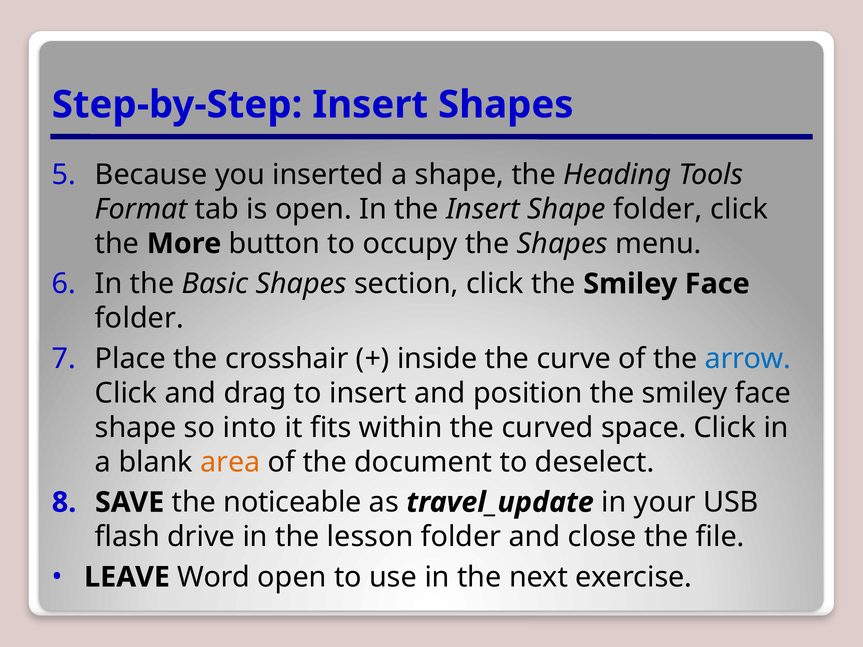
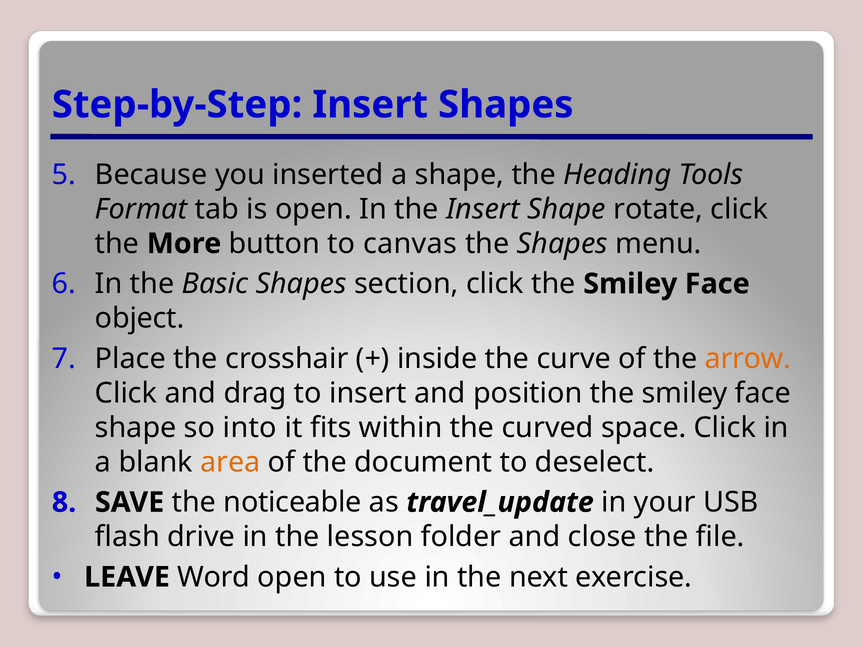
Shape folder: folder -> rotate (658, 209)
occupy: occupy -> canvas (410, 244)
folder: folder -> object (140, 318)
arrow colour: blue -> orange (748, 359)
